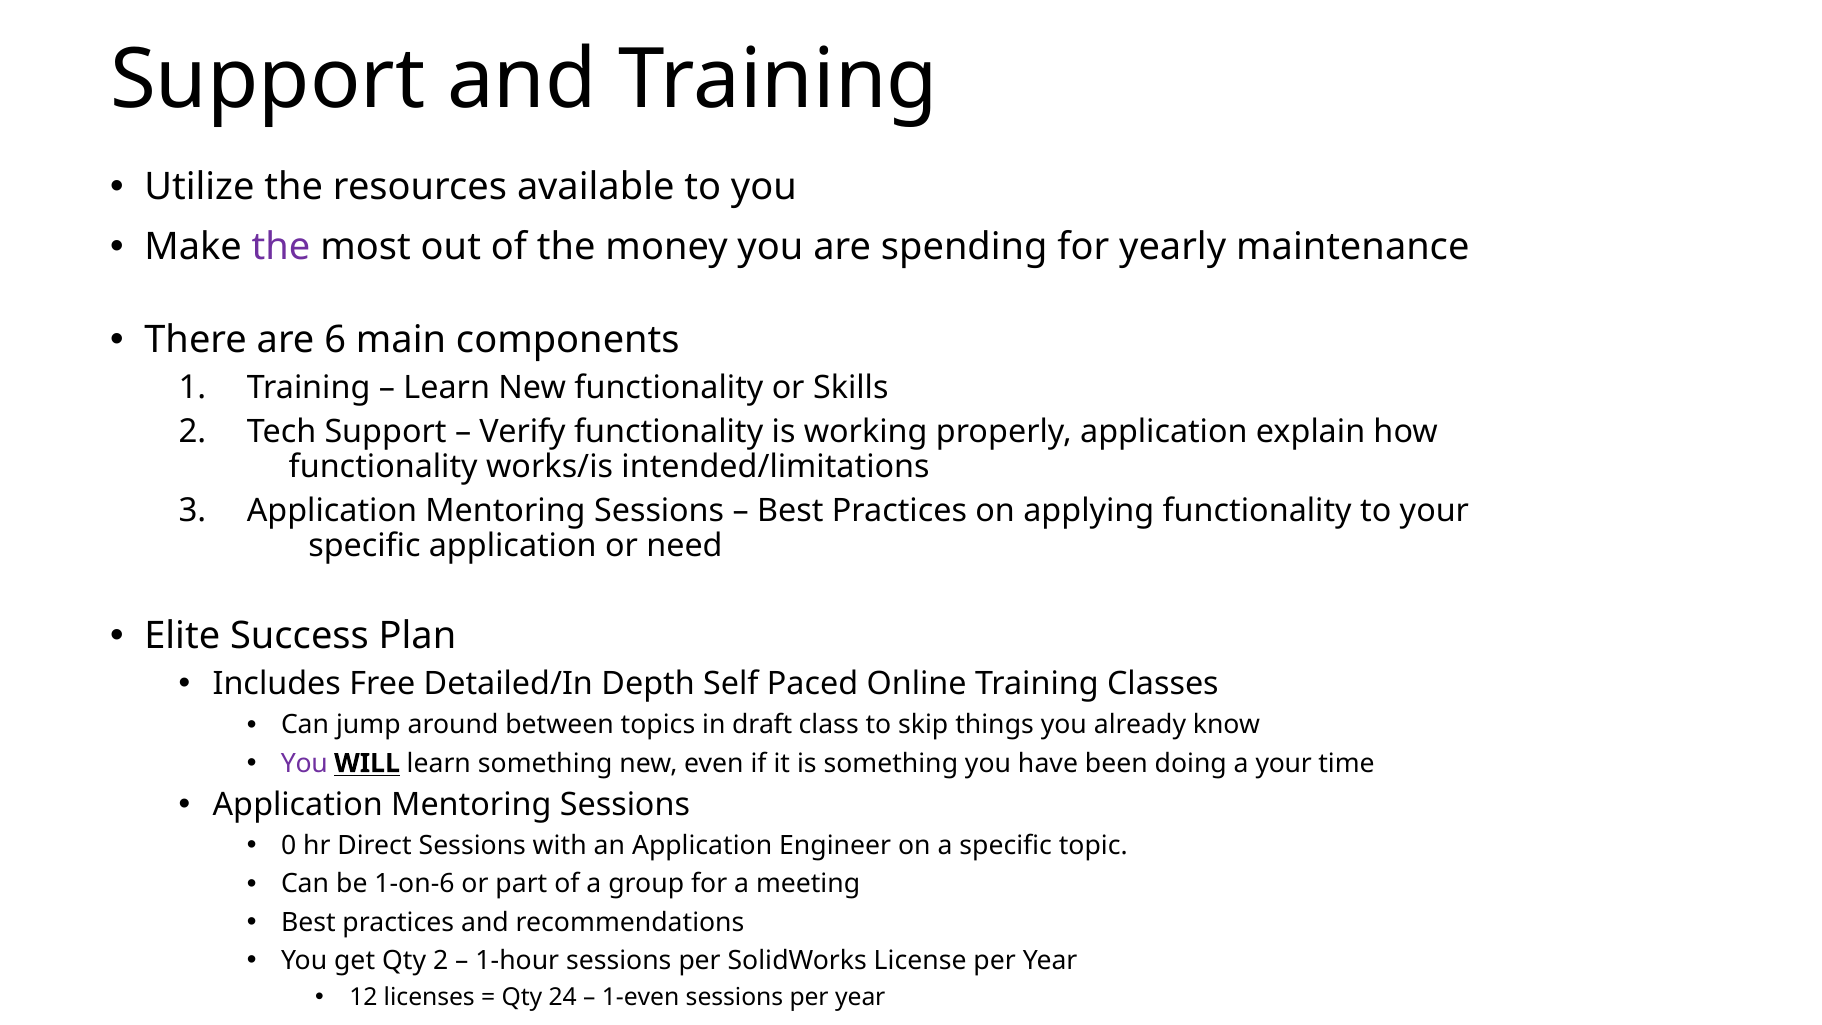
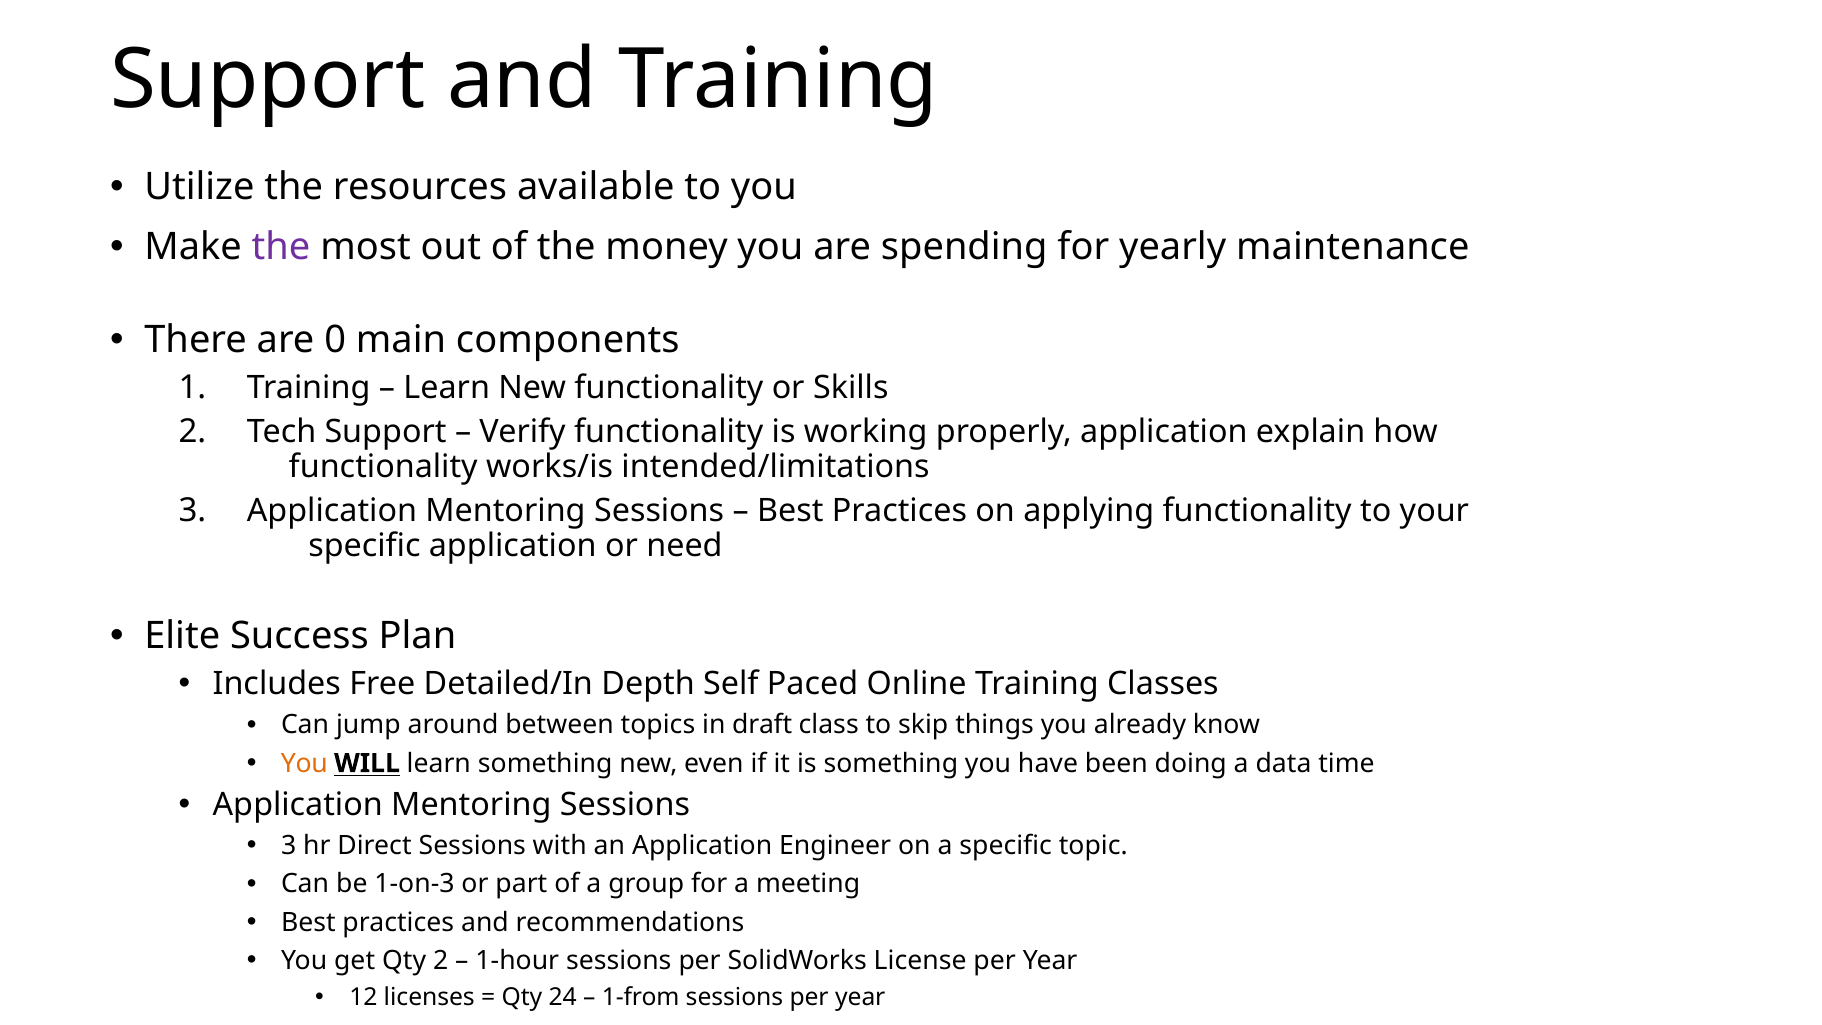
6: 6 -> 0 (335, 340)
You colour: purple -> orange (304, 763)
a your: your -> data (1283, 763)
0: 0 -> 3 (289, 846)
1-on-6: 1-on-6 -> 1-on-3 (414, 884)
1-even: 1-even -> 1-from (641, 998)
